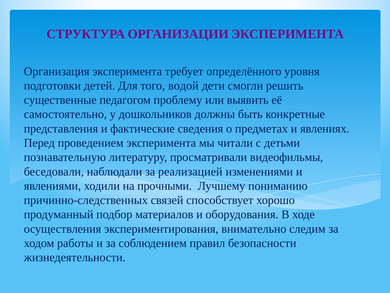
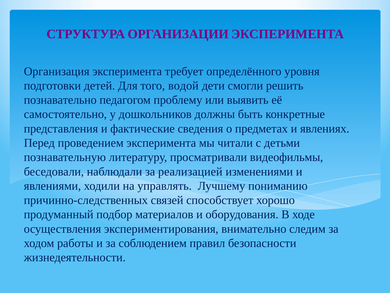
существенные: существенные -> познавательно (60, 100)
прочными: прочными -> управлять (165, 186)
